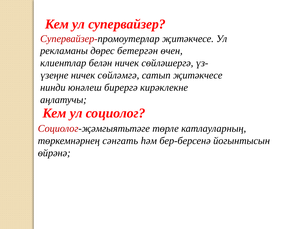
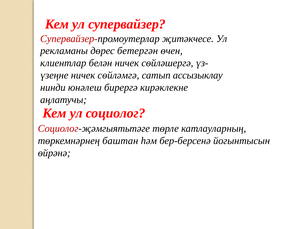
сатып җитәкчесе: җитәкчесе -> ассызыклау (198, 75)
сәнгать: сәнгать -> баштан (120, 141)
